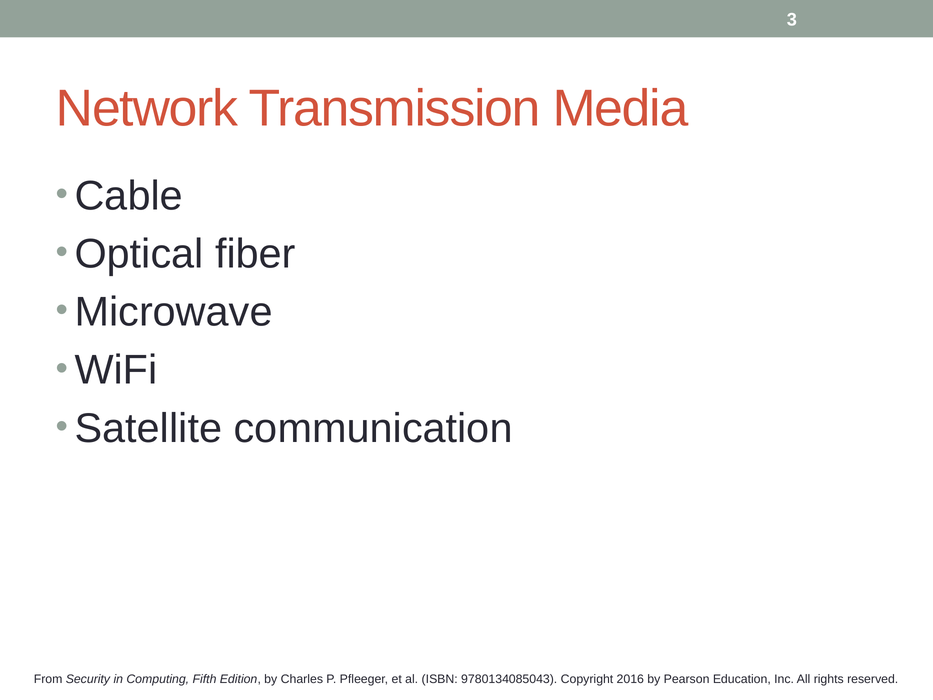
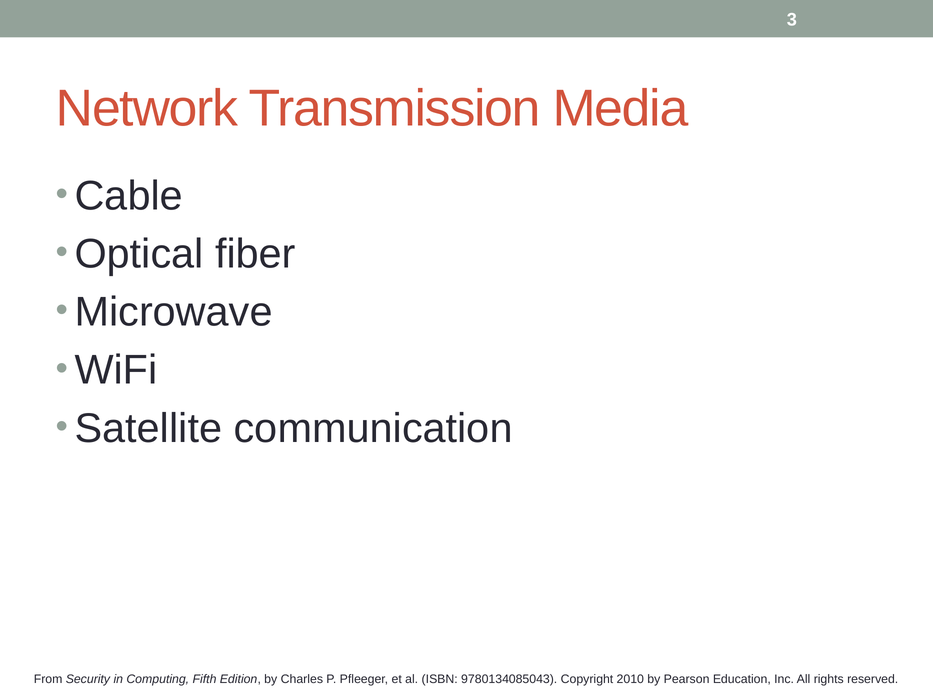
2016: 2016 -> 2010 (630, 679)
